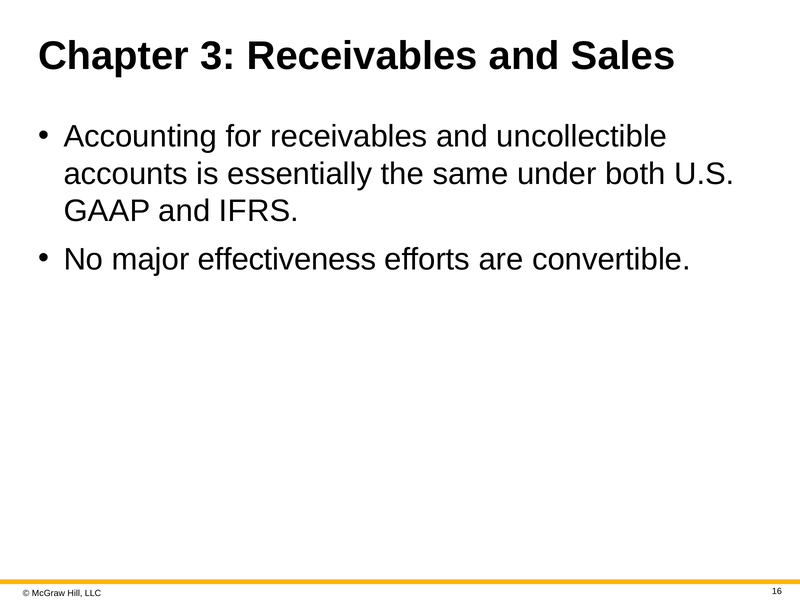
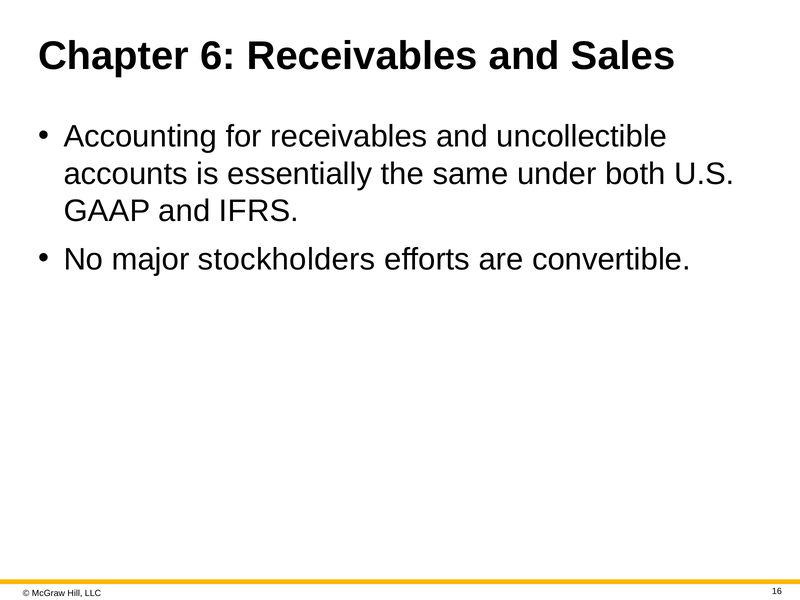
3: 3 -> 6 (218, 56)
effectiveness: effectiveness -> stockholders (287, 259)
